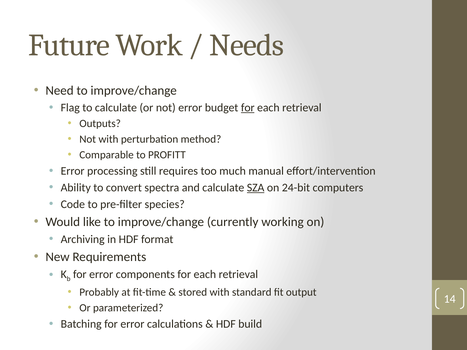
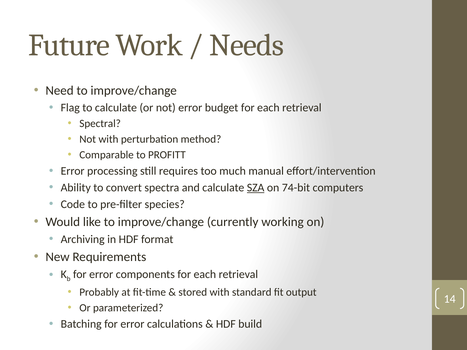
for underline: present -> none (248, 108)
Outputs: Outputs -> Spectral (100, 124)
24-bit: 24-bit -> 74-bit (296, 188)
